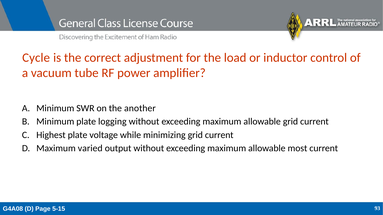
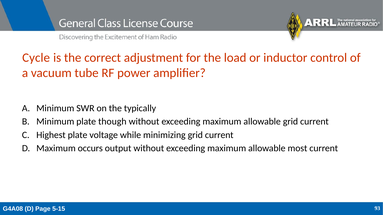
another: another -> typically (140, 108)
logging: logging -> though (112, 122)
varied: varied -> occurs (90, 149)
